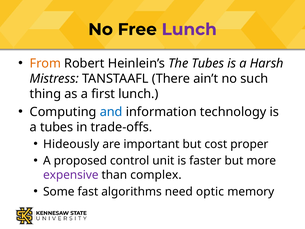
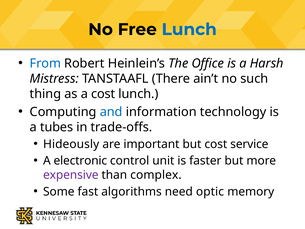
Lunch colour: purple -> blue (189, 29)
From colour: orange -> blue (45, 63)
The Tubes: Tubes -> Office (208, 63)
a first: first -> cost (103, 94)
proper: proper -> service (249, 144)
proposed: proposed -> electronic (80, 161)
